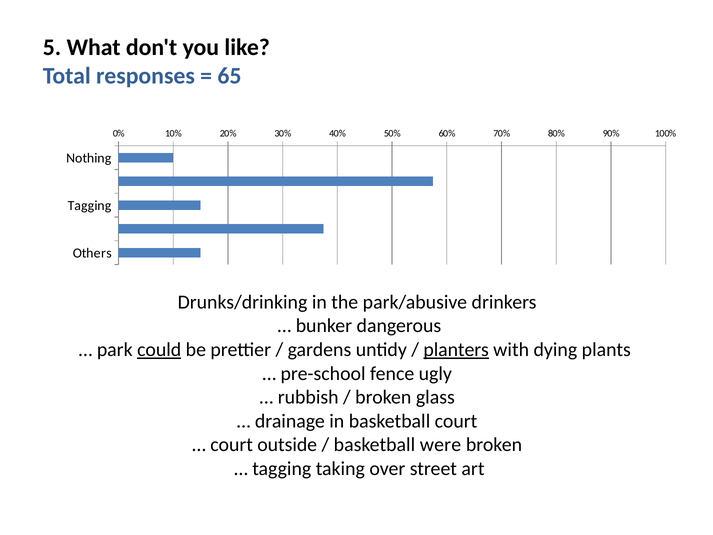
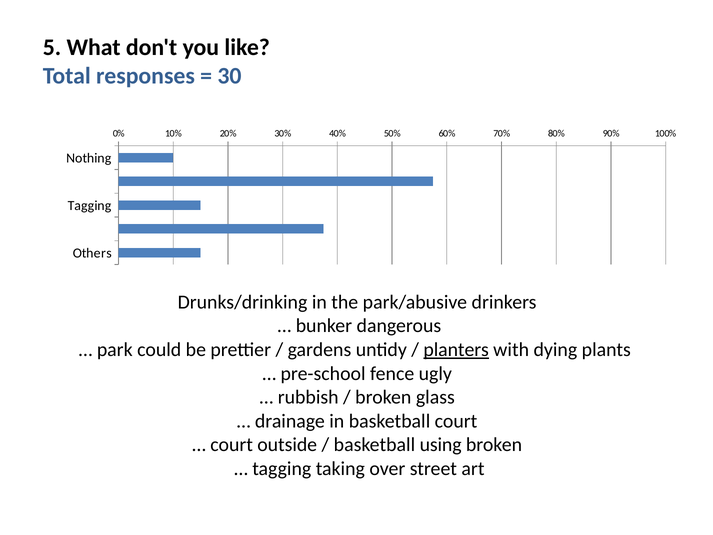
65: 65 -> 30 (229, 76)
could underline: present -> none (159, 350)
were: were -> using (441, 445)
